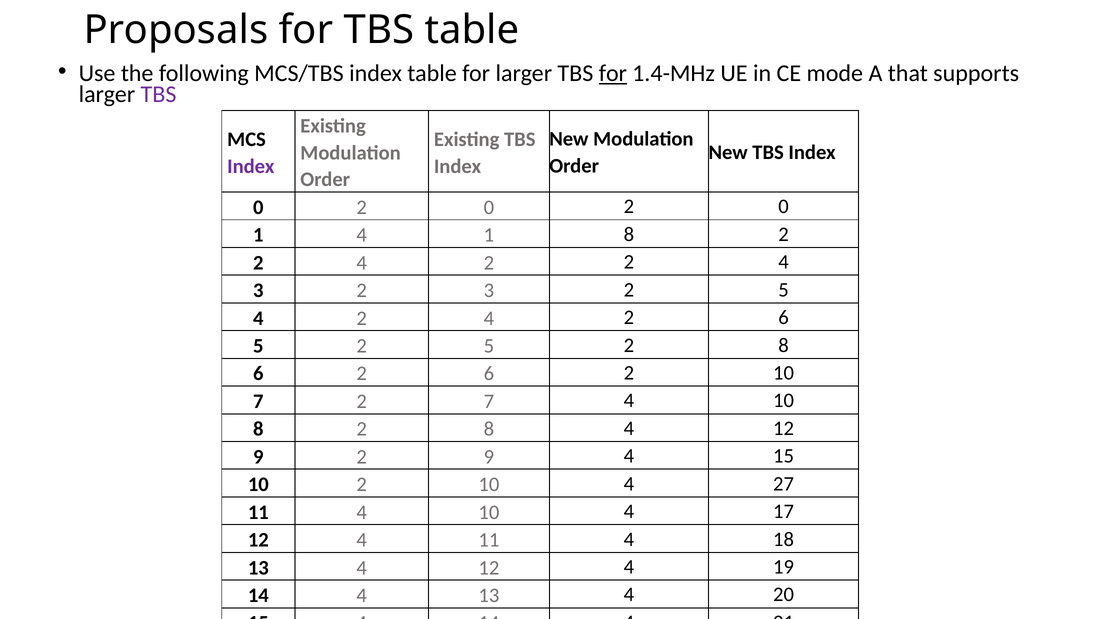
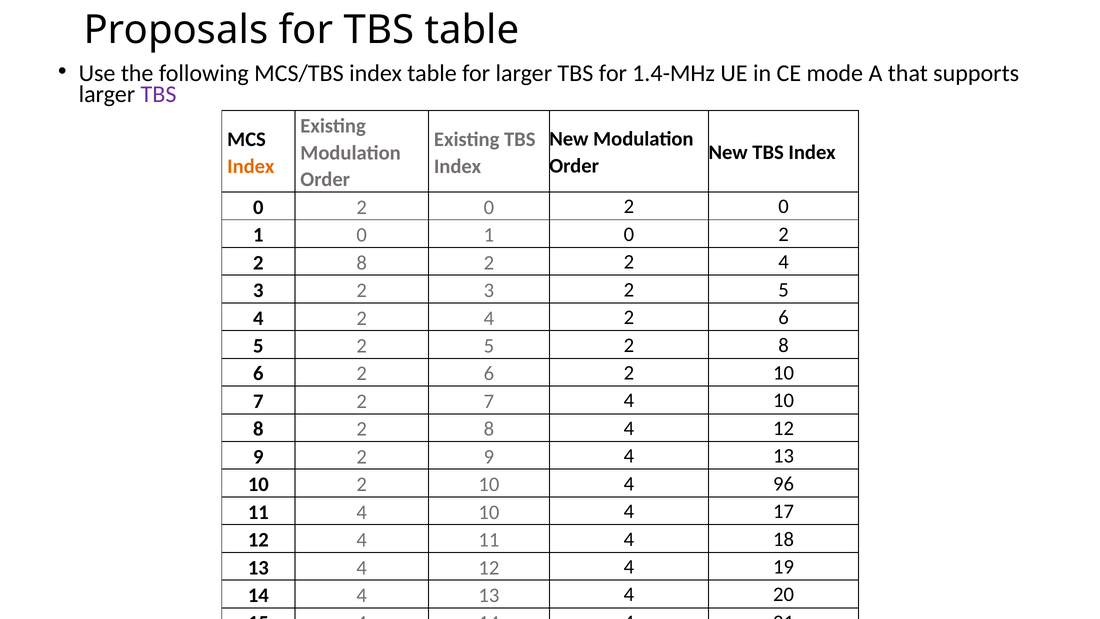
for underline: present -> none (613, 73)
Index colour: purple -> orange (251, 166)
4: 4 -> 0 (362, 235)
8: 8 -> 0 (629, 234)
4: 4 -> 8 (362, 263)
9 4 15: 15 -> 13 (784, 456)
27: 27 -> 96 (784, 484)
